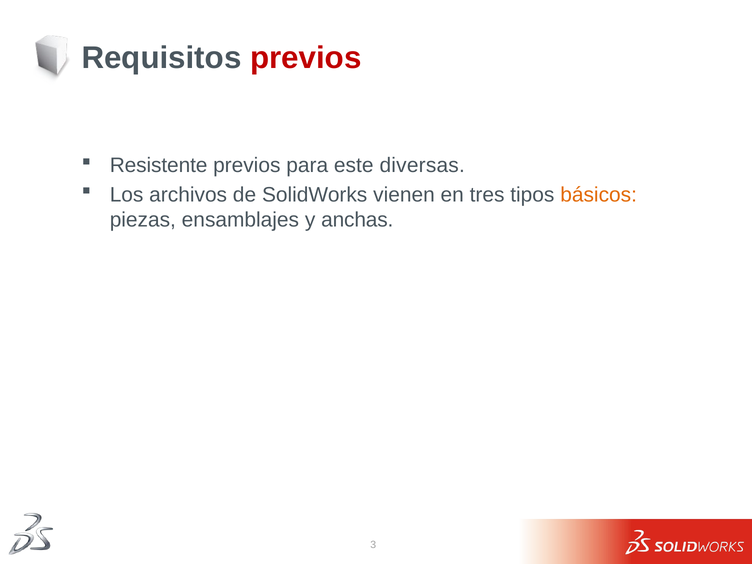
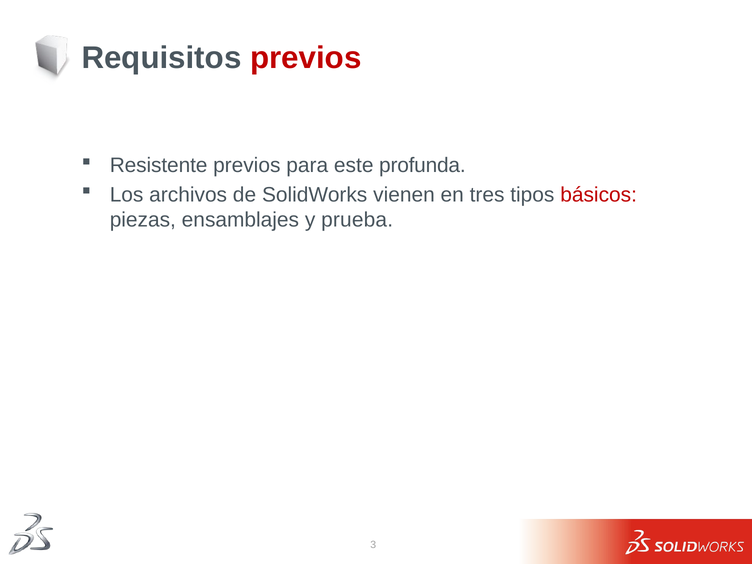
diversas: diversas -> profunda (422, 166)
básicos colour: orange -> red (599, 195)
anchas: anchas -> prueba (357, 220)
